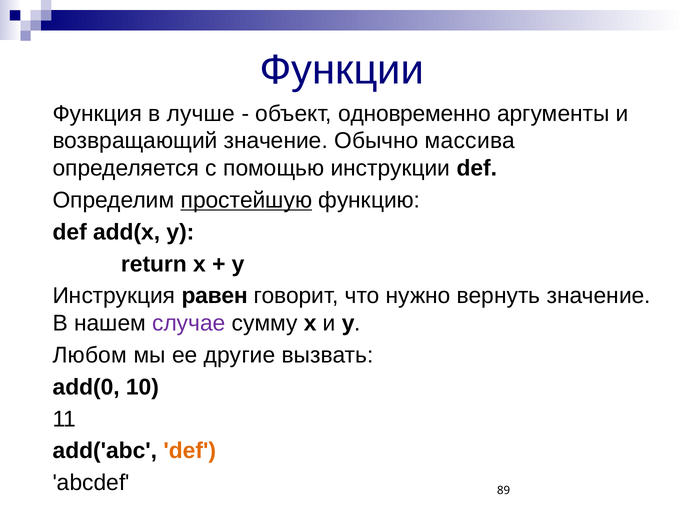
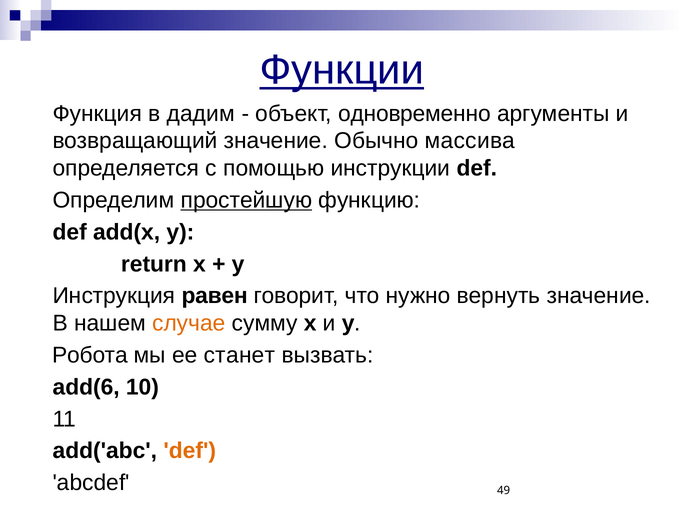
Функции underline: none -> present (342, 70)
лучше: лучше -> дадим (201, 114)
случае colour: purple -> orange (189, 323)
Любом: Любом -> Робота (90, 355)
другие: другие -> станет (240, 355)
add(0: add(0 -> add(6 (86, 387)
89: 89 -> 49 (504, 490)
